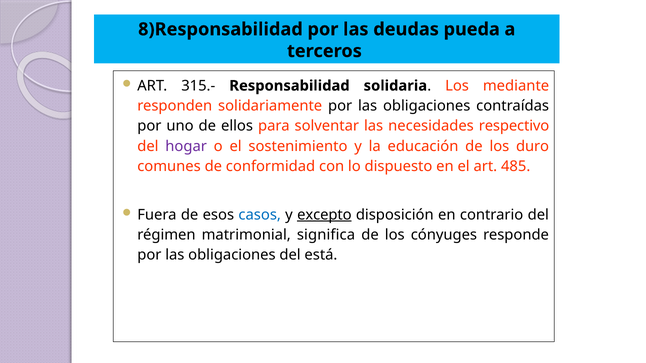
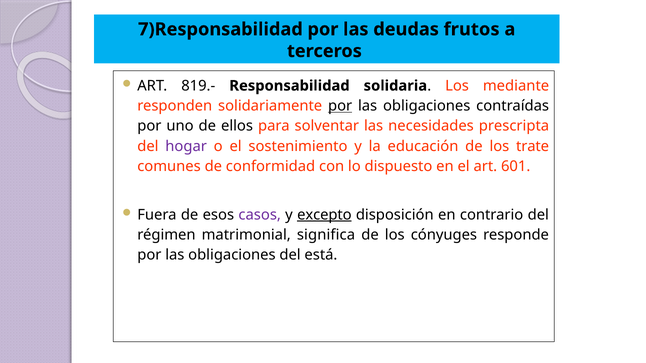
8)Responsabilidad: 8)Responsabilidad -> 7)Responsabilidad (220, 29)
pueda: pueda -> frutos (472, 29)
315.-: 315.- -> 819.- (198, 86)
por underline: none -> present (340, 106)
respectivo: respectivo -> prescripta (514, 126)
duro: duro -> trate (533, 146)
485: 485 -> 601 (516, 167)
casos colour: blue -> purple (260, 215)
